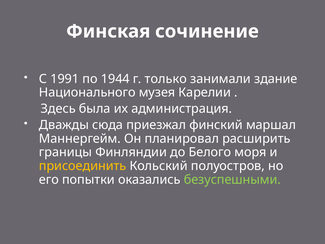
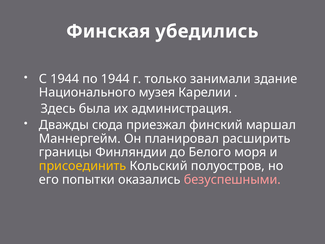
сочинение: сочинение -> убедились (207, 31)
С 1991: 1991 -> 1944 (65, 79)
безуспешными colour: light green -> pink (232, 179)
